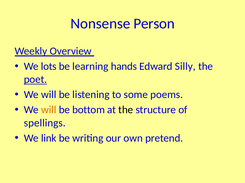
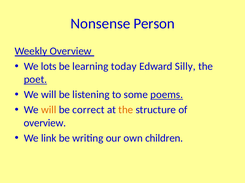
hands: hands -> today (124, 67)
poems underline: none -> present (167, 95)
bottom: bottom -> correct (88, 110)
the colour: black -> orange (126, 110)
spellings: spellings -> overview (45, 123)
pretend: pretend -> children (164, 139)
